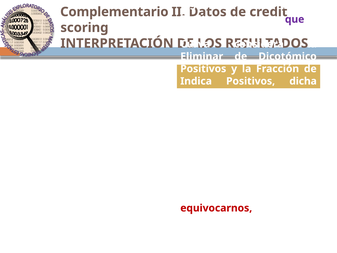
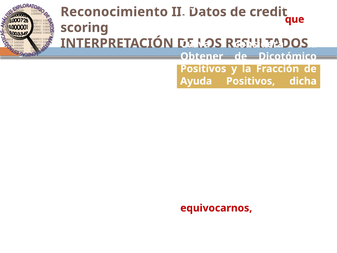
Complementario: Complementario -> Reconocimiento (114, 12)
que colour: purple -> red (295, 19)
Eliminar: Eliminar -> Obtener (202, 56)
Indica: Indica -> Ayuda (196, 81)
